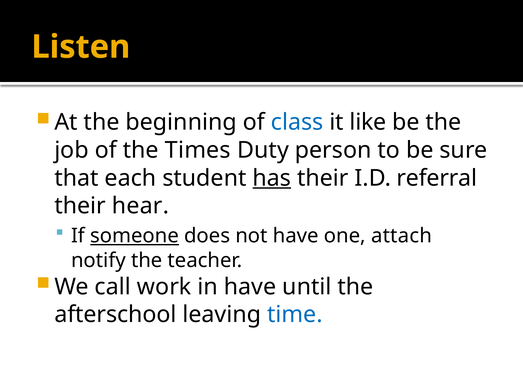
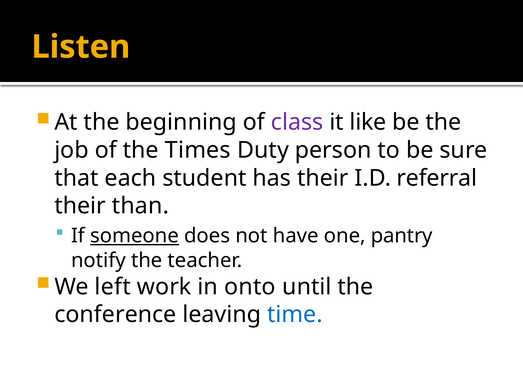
class colour: blue -> purple (297, 122)
has underline: present -> none (272, 178)
hear: hear -> than (140, 206)
attach: attach -> pantry (402, 236)
call: call -> left (113, 287)
in have: have -> onto (250, 287)
afterschool: afterschool -> conference (115, 315)
